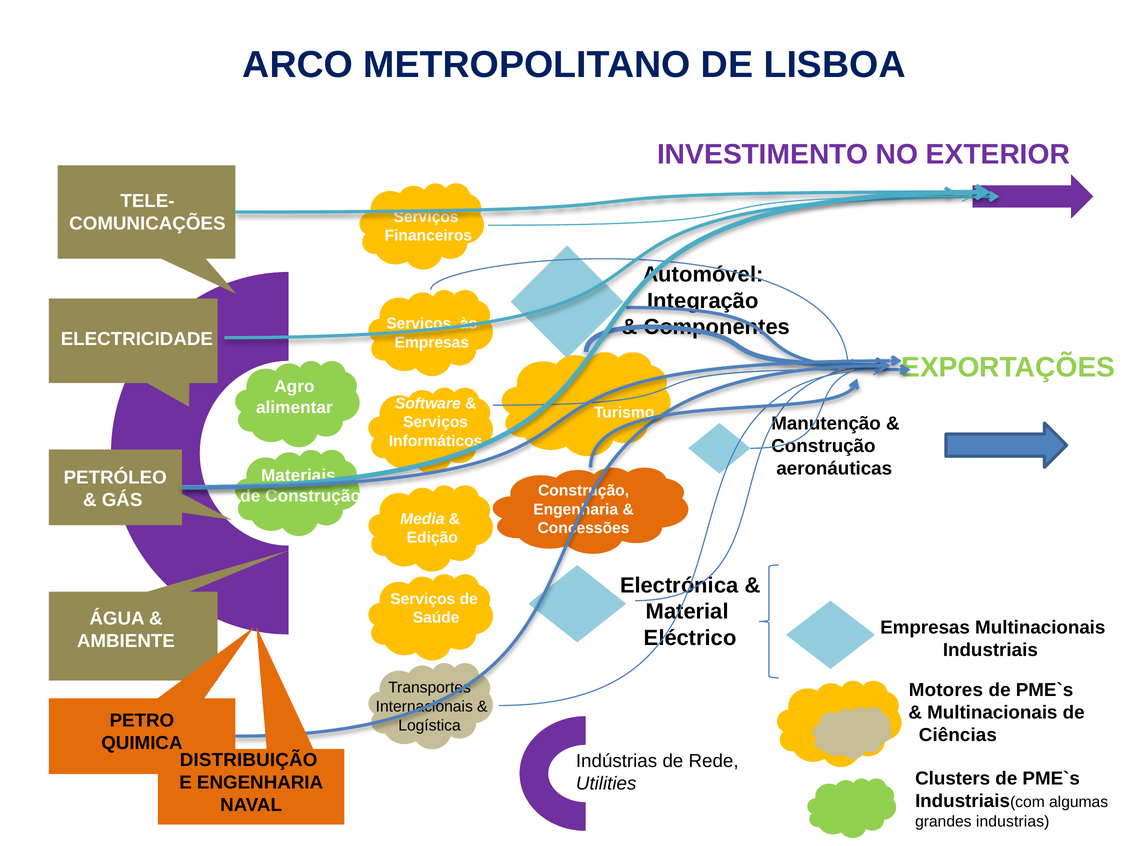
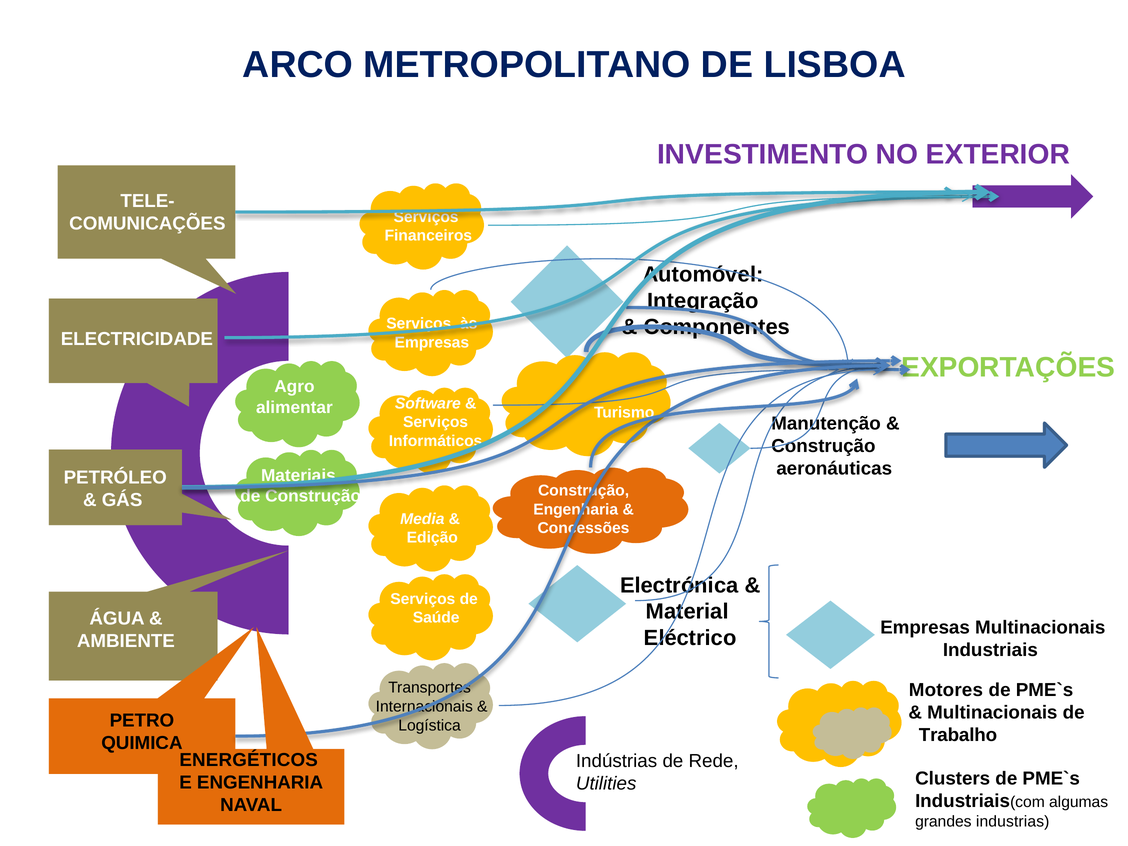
Ciências: Ciências -> Trabalho (958, 735)
DISTRIBUIÇÃO: DISTRIBUIÇÃO -> ENERGÉTICOS (249, 760)
